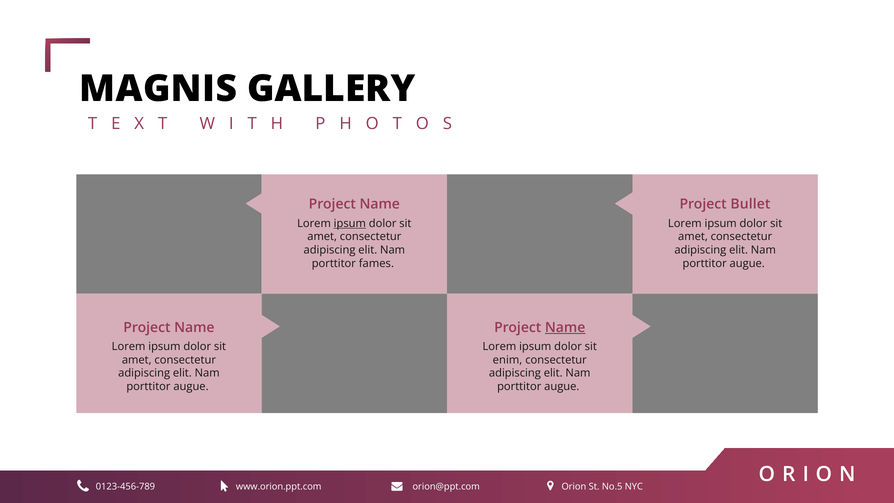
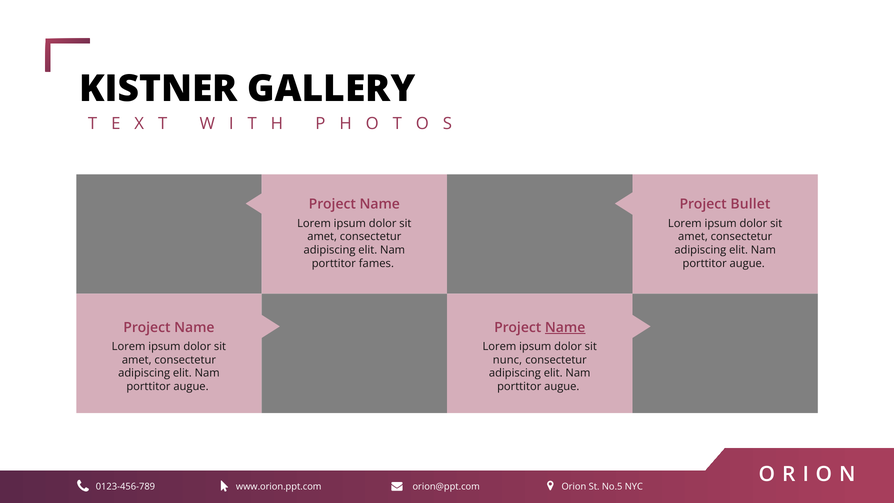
MAGNIS: MAGNIS -> KISTNER (158, 89)
ipsum underline: present -> none (350, 223)
enim: enim -> nunc (507, 360)
